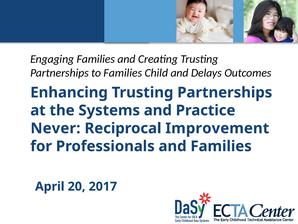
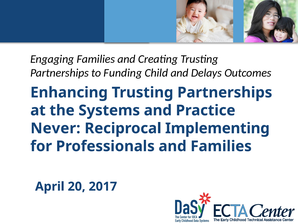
to Families: Families -> Funding (123, 73)
Improvement: Improvement -> Implementing (217, 128)
